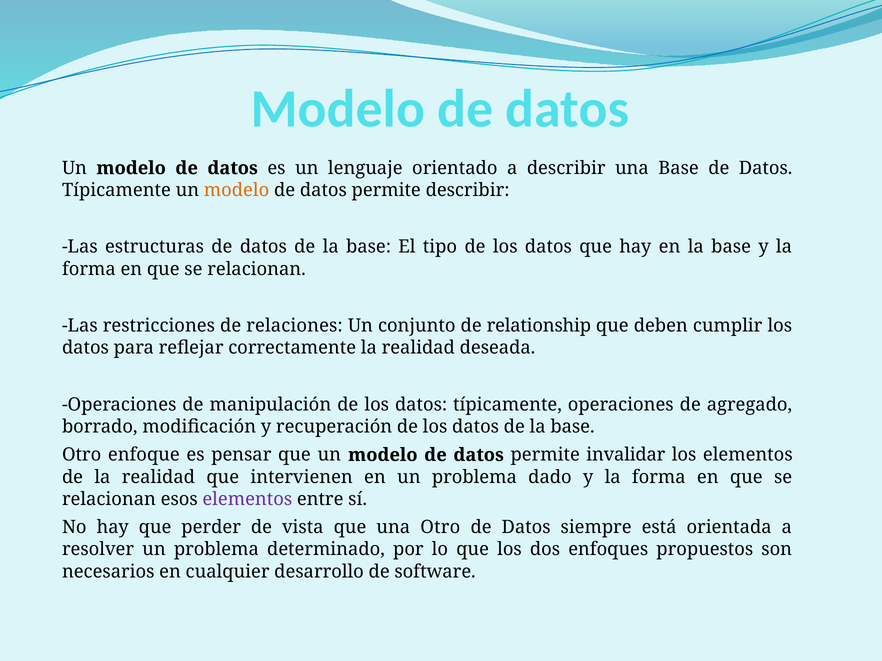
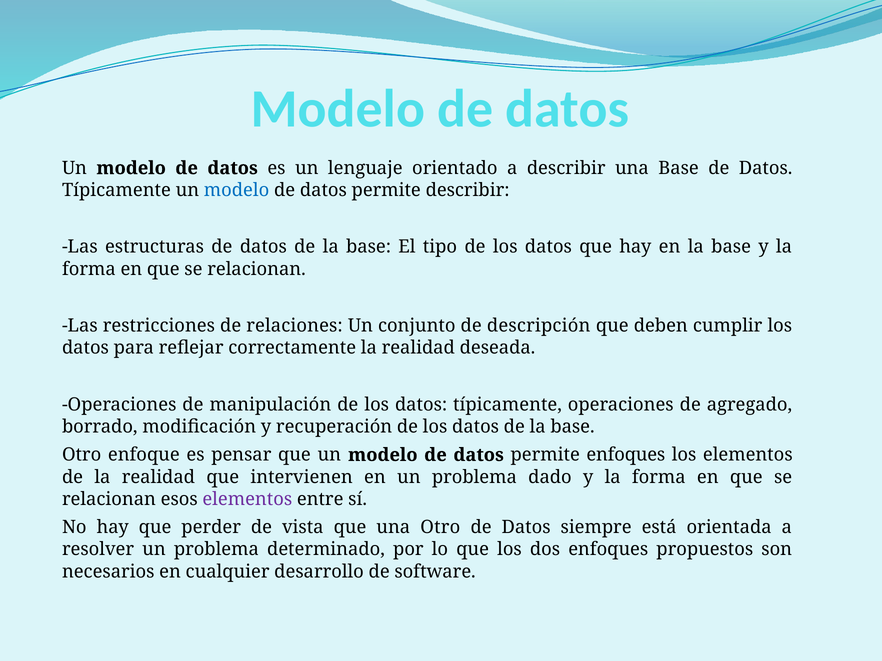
modelo colour: orange -> blue (237, 190)
relationship: relationship -> descripción (539, 326)
permite invalidar: invalidar -> enfoques (626, 455)
